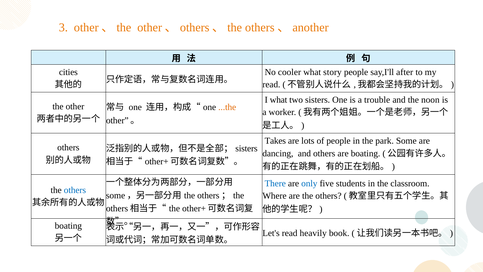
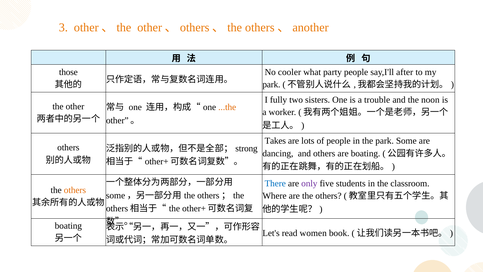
cities: cities -> those (68, 72)
story: story -> party (333, 72)
read: read -> park (271, 84)
I what: what -> fully (279, 100)
sisters: sisters -> strong (246, 148)
only colour: blue -> purple (309, 183)
others colour: blue -> orange (75, 190)
heavily: heavily -> women (313, 233)
